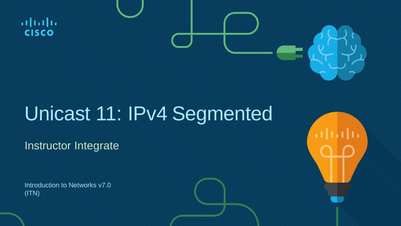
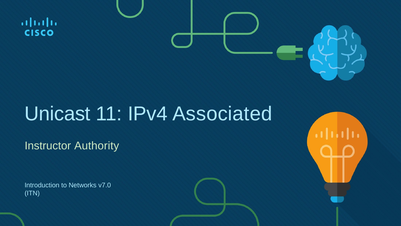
Segmented: Segmented -> Associated (222, 114)
Integrate: Integrate -> Authority (97, 146)
